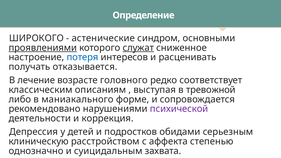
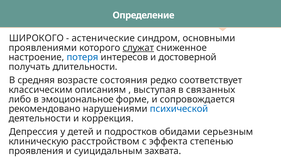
проявлениями underline: present -> none (43, 48)
расценивать: расценивать -> достоверной (188, 57)
отказывается: отказывается -> длительности (85, 67)
лечение: лечение -> средняя (36, 80)
головного: головного -> состояния (124, 80)
тревожной: тревожной -> связанных (211, 90)
маниакального: маниакального -> эмоциональное (77, 99)
психической colour: purple -> blue (179, 109)
аффекта: аффекта -> эффекта (168, 141)
однозначно: однозначно -> проявления (36, 151)
